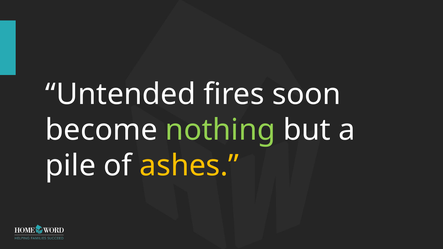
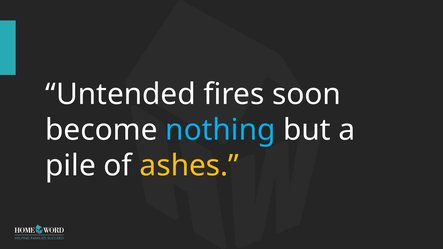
nothing colour: light green -> light blue (220, 130)
